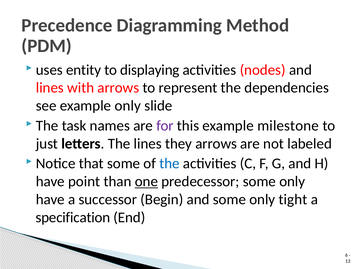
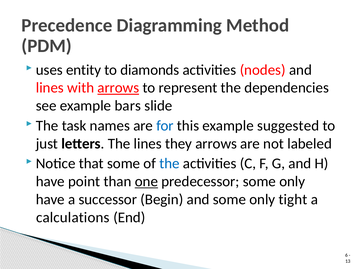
displaying: displaying -> diamonds (150, 70)
arrows underline: none -> present (118, 88)
example only: only -> bars (128, 106)
for colour: purple -> blue (165, 126)
milestone: milestone -> suggested (288, 126)
specification: specification -> calculations (73, 218)
